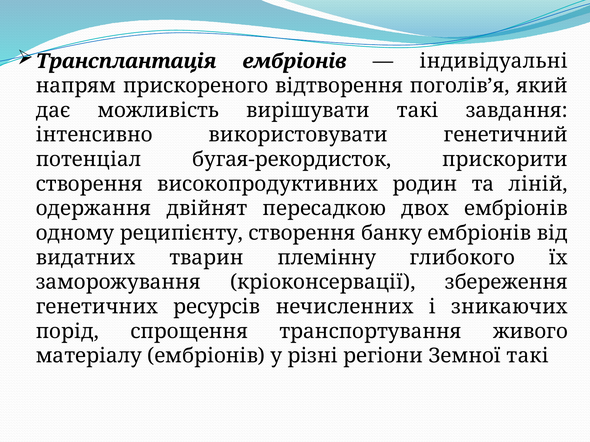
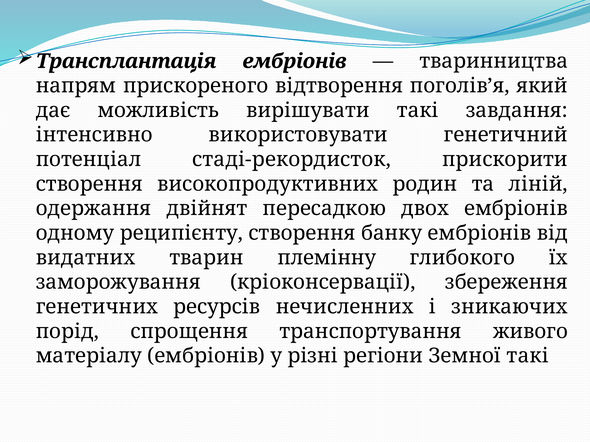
індивідуальні: індивідуальні -> тваринництва (494, 61)
бугая-рекордисток: бугая-рекордисток -> стаді-рекордисток (292, 160)
